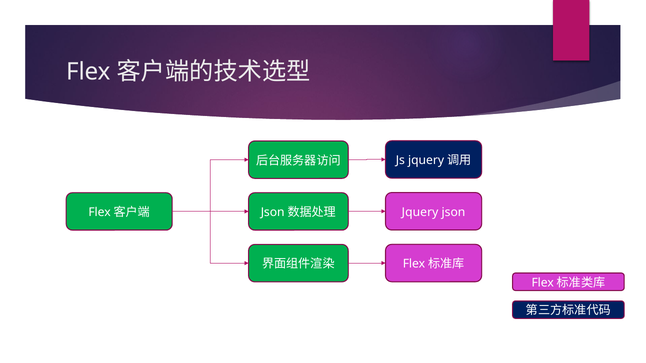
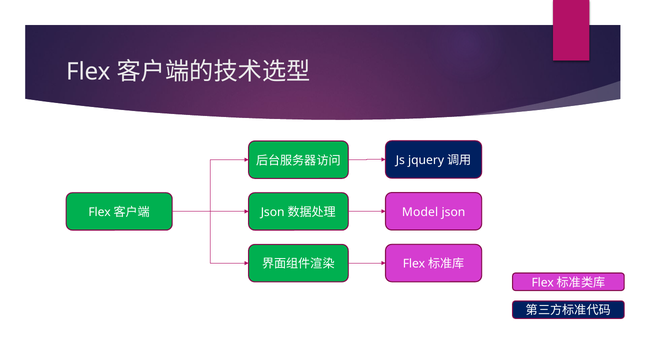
Jquery: Jquery -> Model (420, 212)
